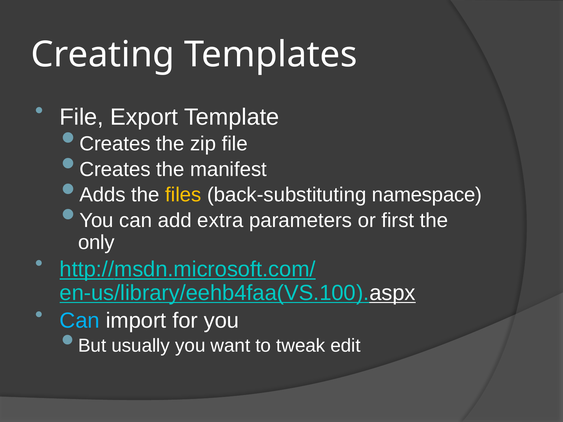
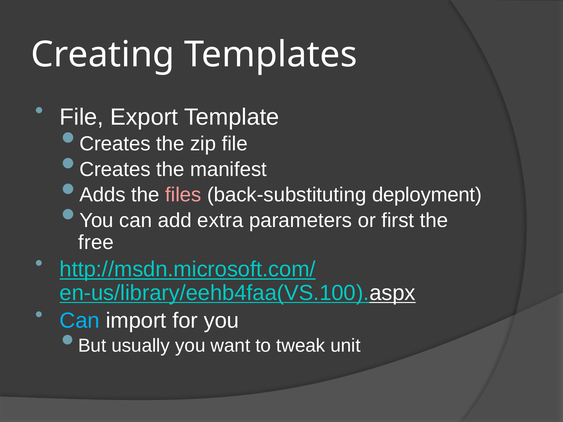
files colour: yellow -> pink (183, 195)
namespace: namespace -> deployment (427, 195)
only: only -> free (96, 243)
edit: edit -> unit (346, 346)
